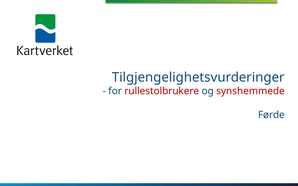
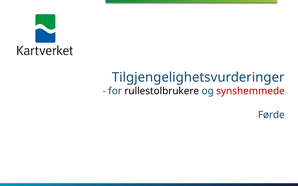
rullestolbrukere colour: red -> black (162, 91)
